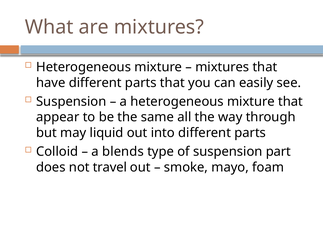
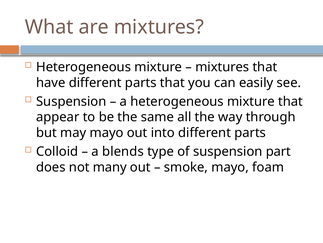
may liquid: liquid -> mayo (107, 132)
travel: travel -> many (110, 167)
